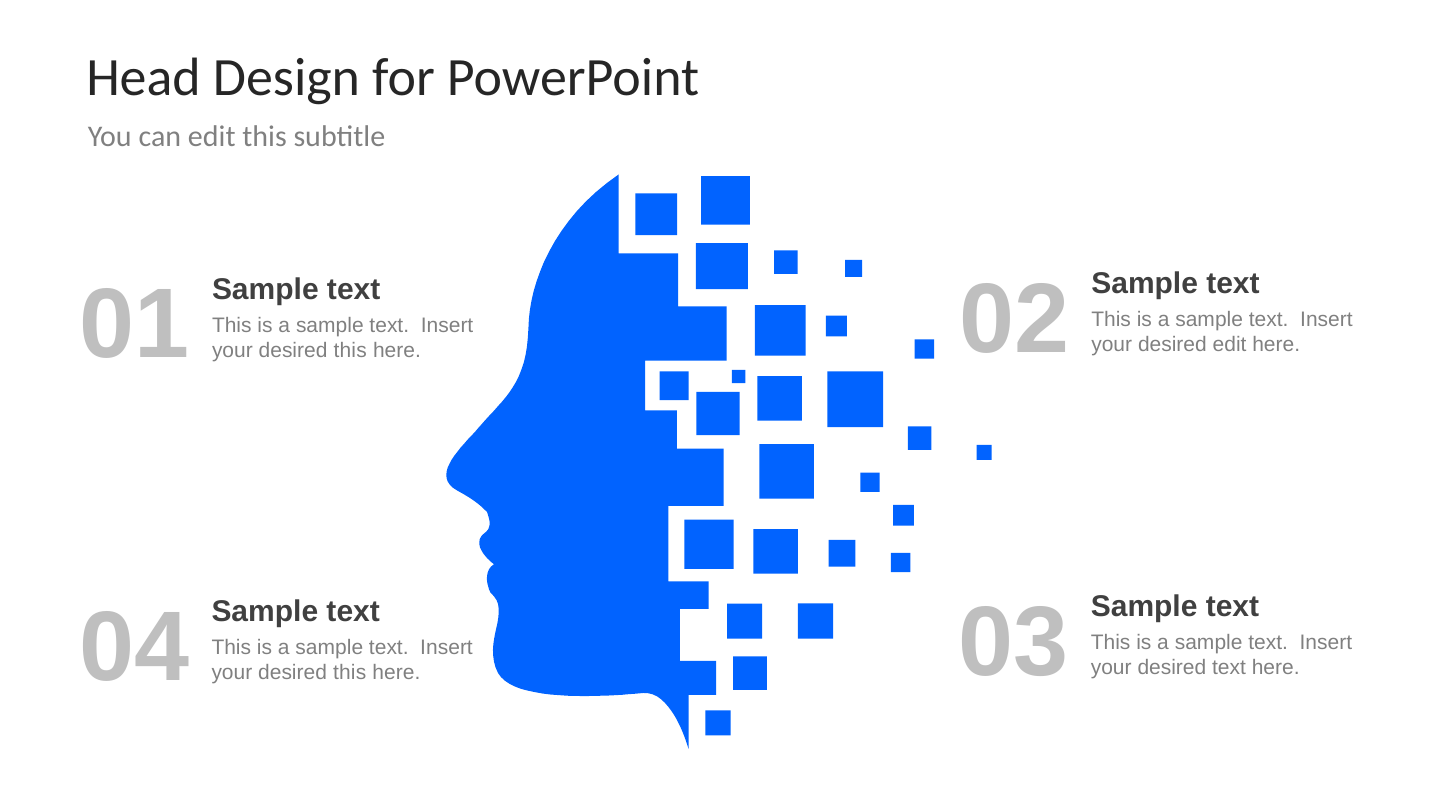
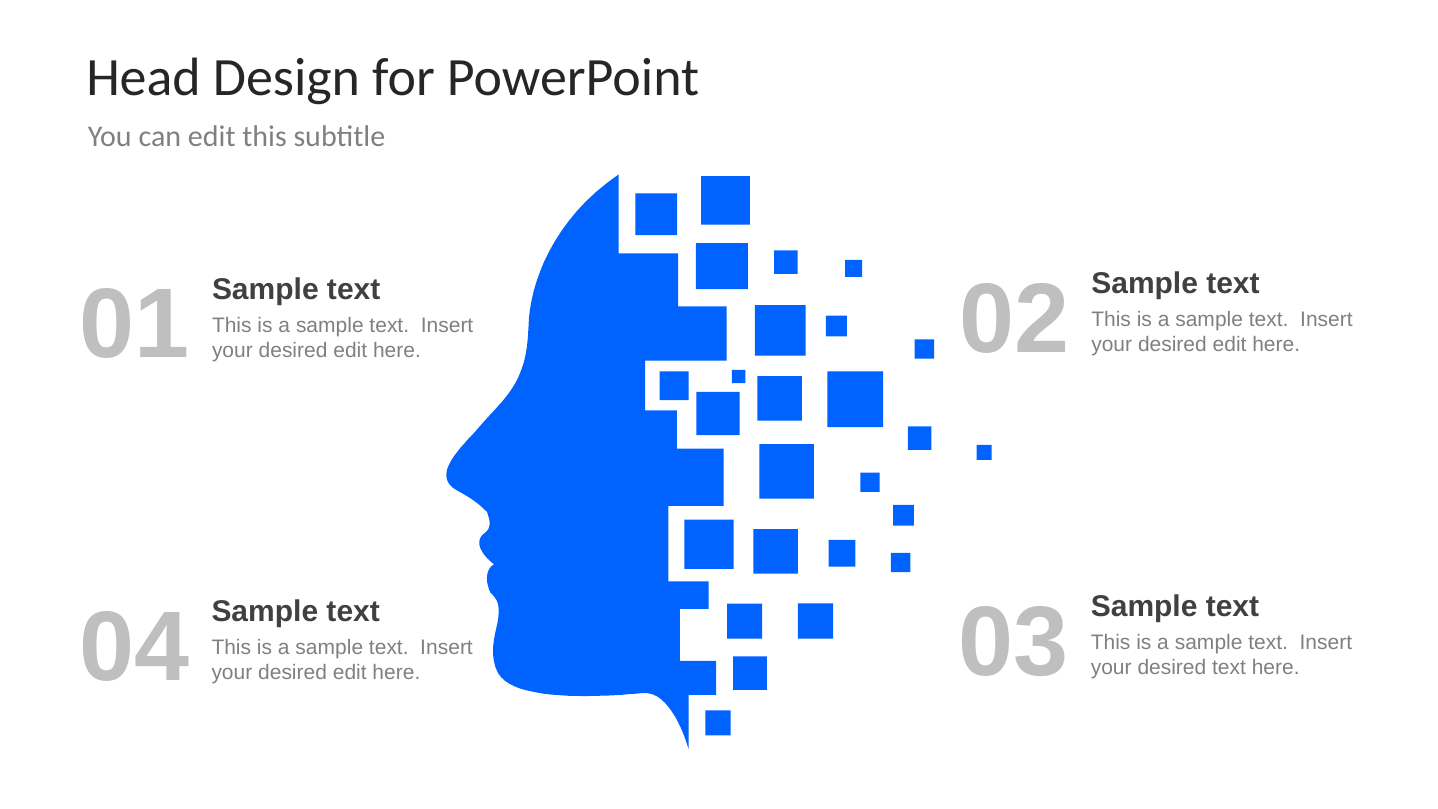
this: this -> edit (350, 350)
this: this -> edit (350, 673)
